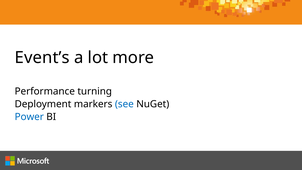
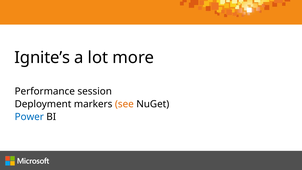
Event’s: Event’s -> Ignite’s (42, 58)
turning: turning -> session (95, 91)
see colour: blue -> orange (124, 104)
